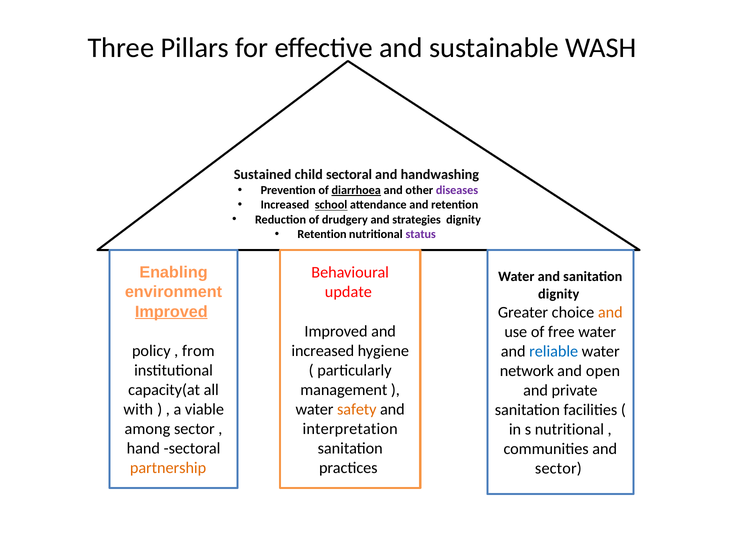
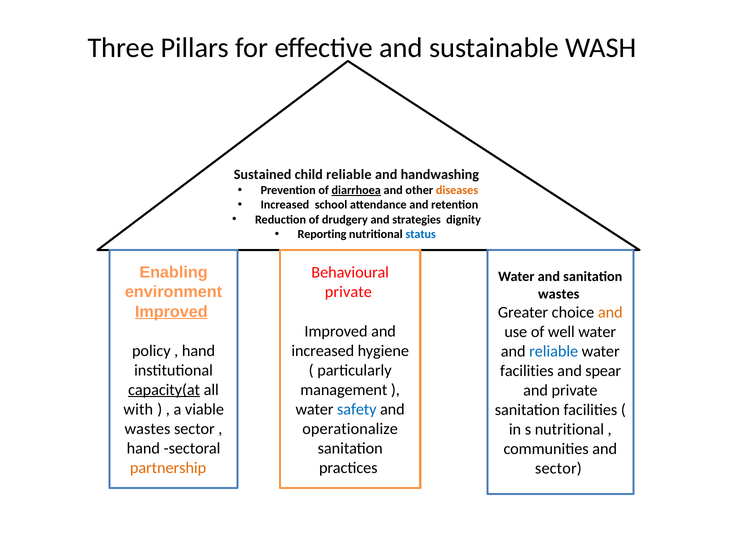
child sectoral: sectoral -> reliable (349, 174)
diseases colour: purple -> orange (457, 190)
school underline: present -> none (331, 205)
Retention: Retention -> Reporting (322, 234)
status colour: purple -> blue (421, 234)
update: update -> private (348, 292)
dignity: dignity -> wastes (559, 293)
free: free -> well (561, 331)
from: from -> hand (198, 350)
network: network -> facilities (527, 370)
open: open -> spear (603, 370)
capacity(at underline: none -> present (164, 389)
safety colour: orange -> blue (357, 409)
among: among -> wastes (147, 428)
interpretation: interpretation -> operationalize (350, 428)
